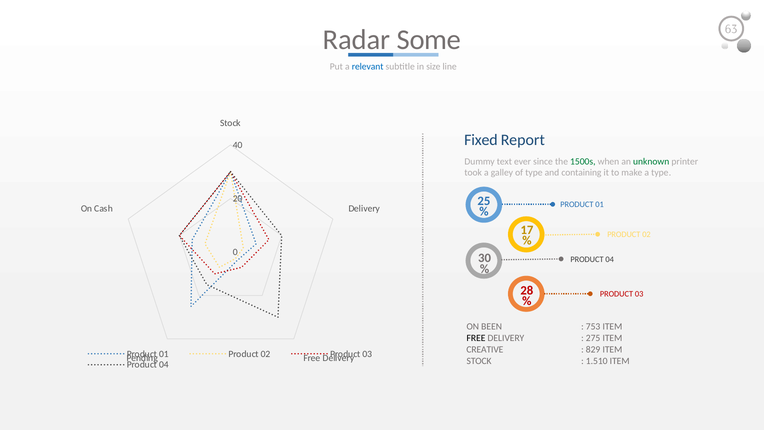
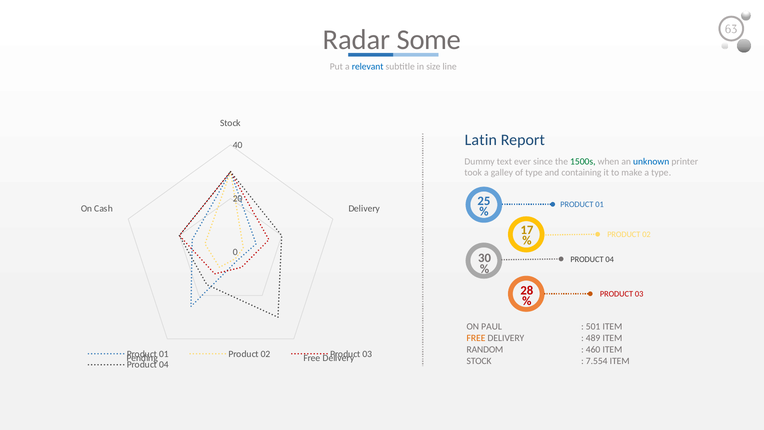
Fixed: Fixed -> Latin (481, 140)
unknown colour: green -> blue (651, 161)
BEEN: BEEN -> PAUL (492, 327)
753: 753 -> 501 (593, 327)
FREE colour: black -> orange (476, 338)
275: 275 -> 489 (593, 338)
CREATIVE: CREATIVE -> RANDOM (485, 349)
829: 829 -> 460 (593, 349)
1.510: 1.510 -> 7.554 (597, 361)
